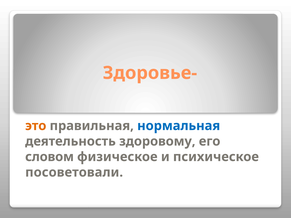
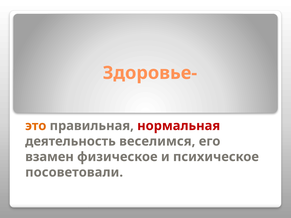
нормальная colour: blue -> red (179, 126)
здоровому: здоровому -> веселимся (157, 141)
словом: словом -> взамен (49, 157)
